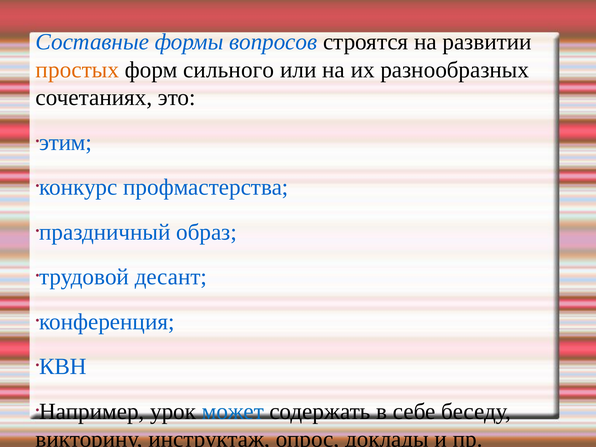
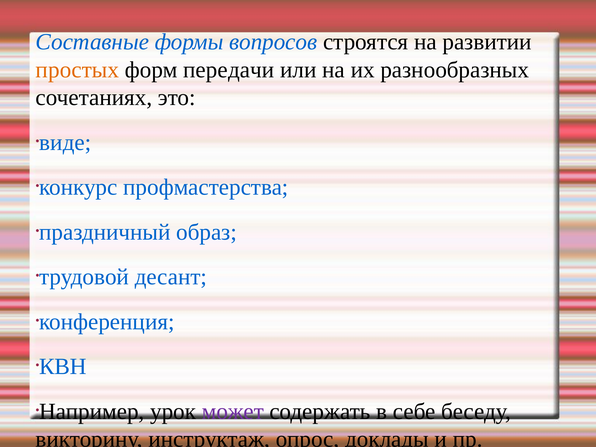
сильного: сильного -> передачи (229, 70)
этим: этим -> виде (65, 142)
может colour: blue -> purple (233, 411)
